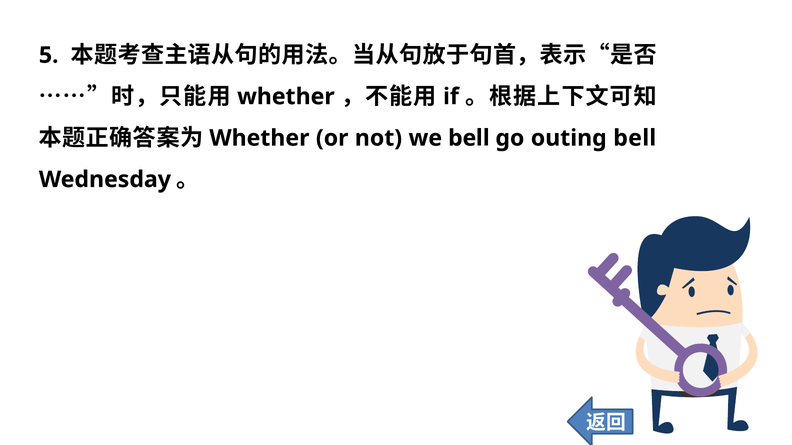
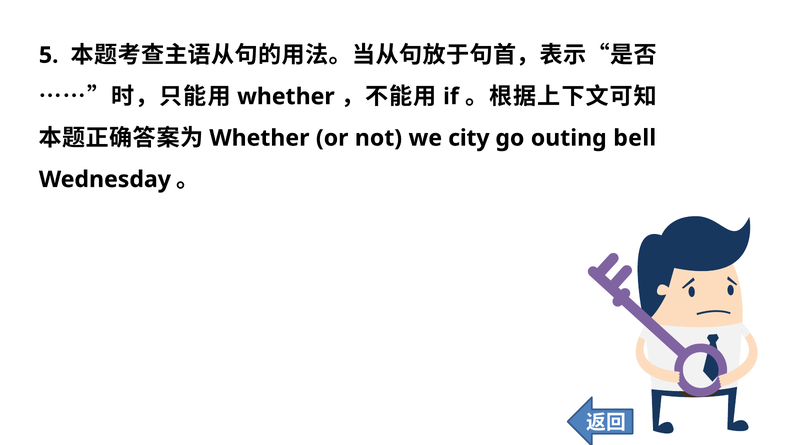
we bell: bell -> city (469, 138)
